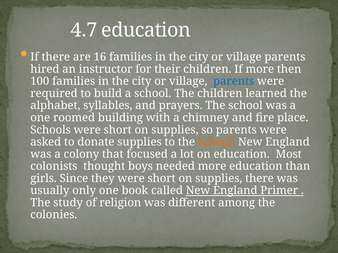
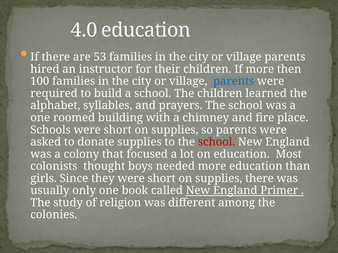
4.7: 4.7 -> 4.0 (84, 30)
16: 16 -> 53 (100, 57)
school colour: orange -> red (217, 142)
